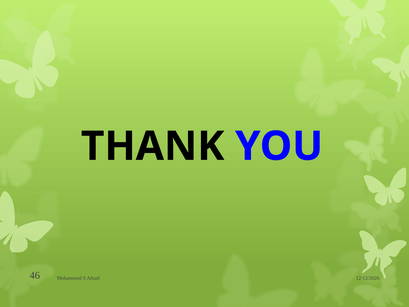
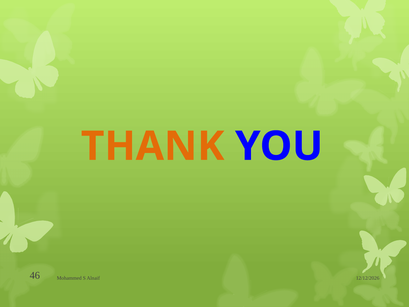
THANK colour: black -> orange (153, 146)
